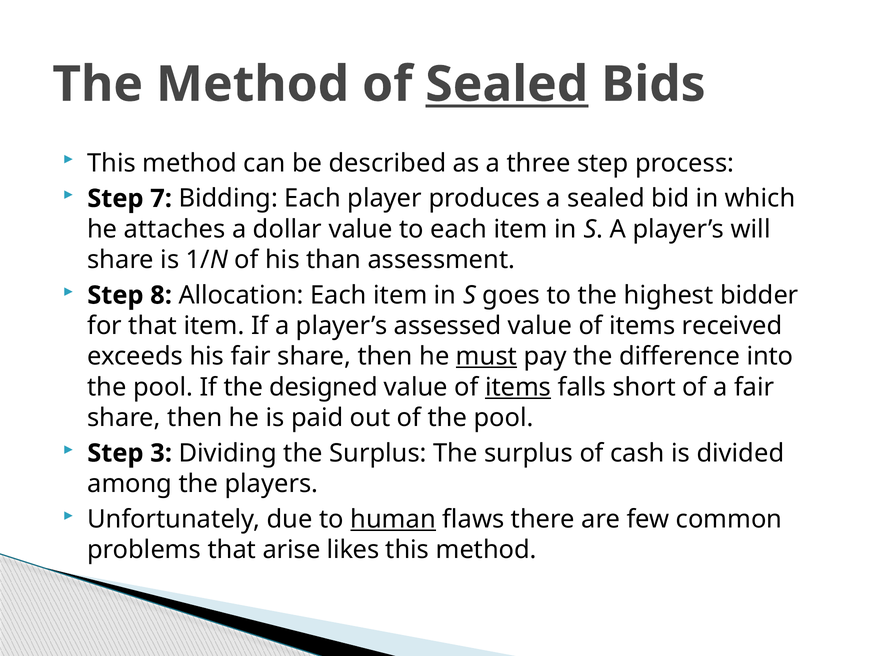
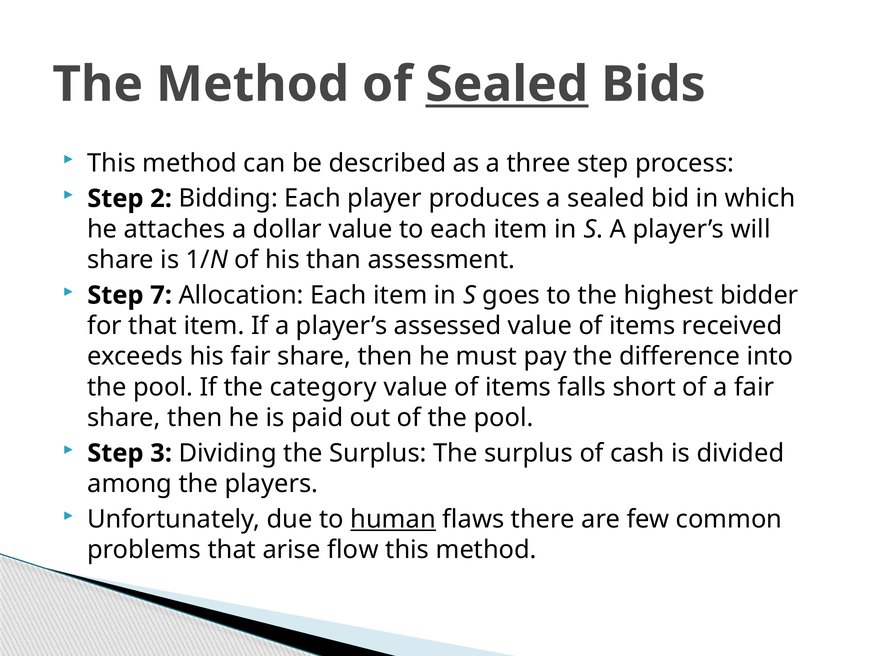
7: 7 -> 2 (161, 198)
8: 8 -> 7 (161, 295)
must underline: present -> none (487, 356)
designed: designed -> category (323, 387)
items underline: present -> none (518, 387)
likes: likes -> flow (353, 549)
